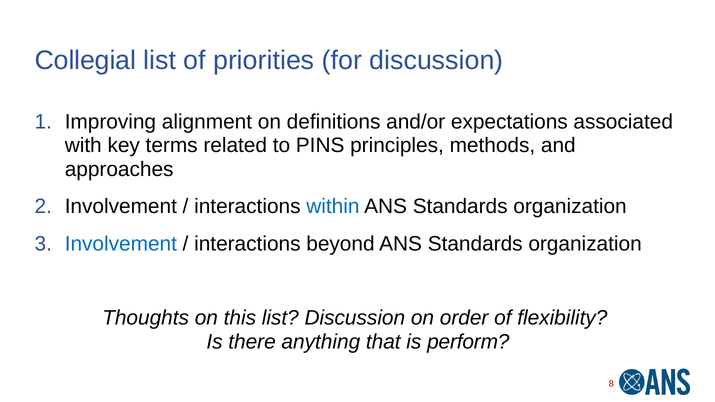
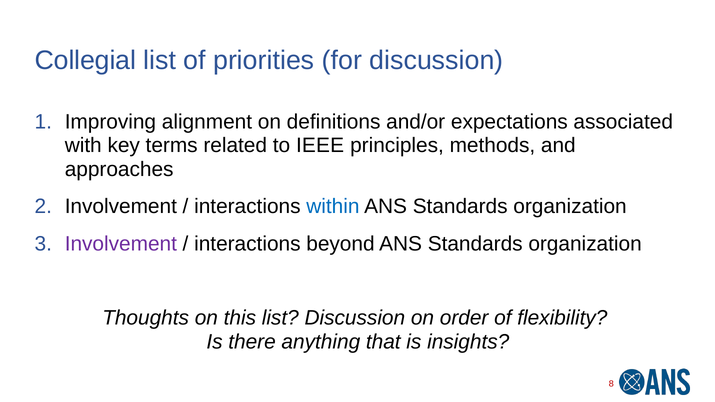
PINS: PINS -> IEEE (320, 146)
Involvement colour: blue -> purple (121, 244)
perform: perform -> insights (468, 342)
